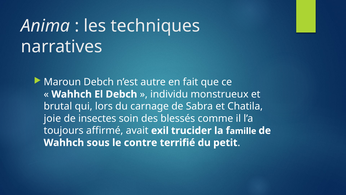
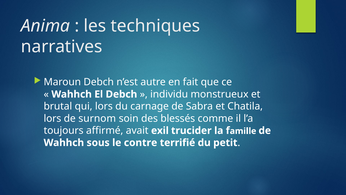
joie: joie -> lors (52, 118)
insectes: insectes -> surnom (97, 118)
